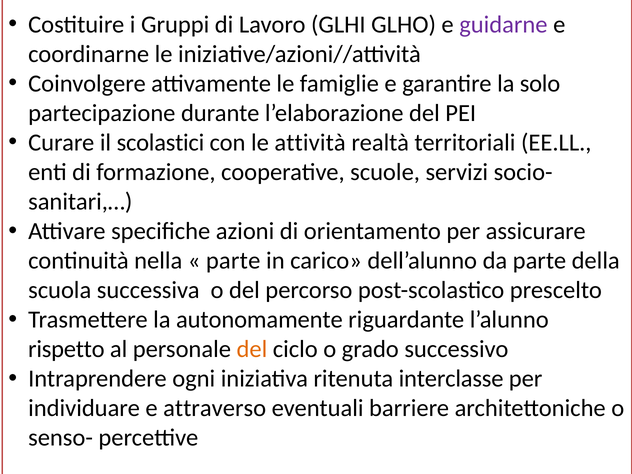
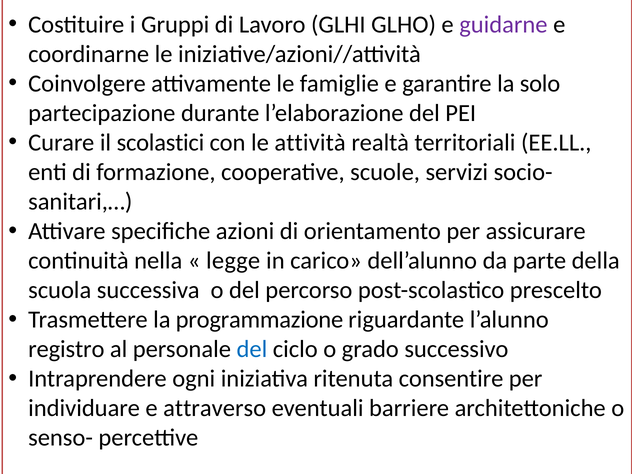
parte: parte -> legge (233, 261)
autonomamente: autonomamente -> programmazione (259, 320)
rispetto: rispetto -> registro (66, 349)
del colour: orange -> blue (252, 349)
interclasse: interclasse -> consentire (451, 379)
